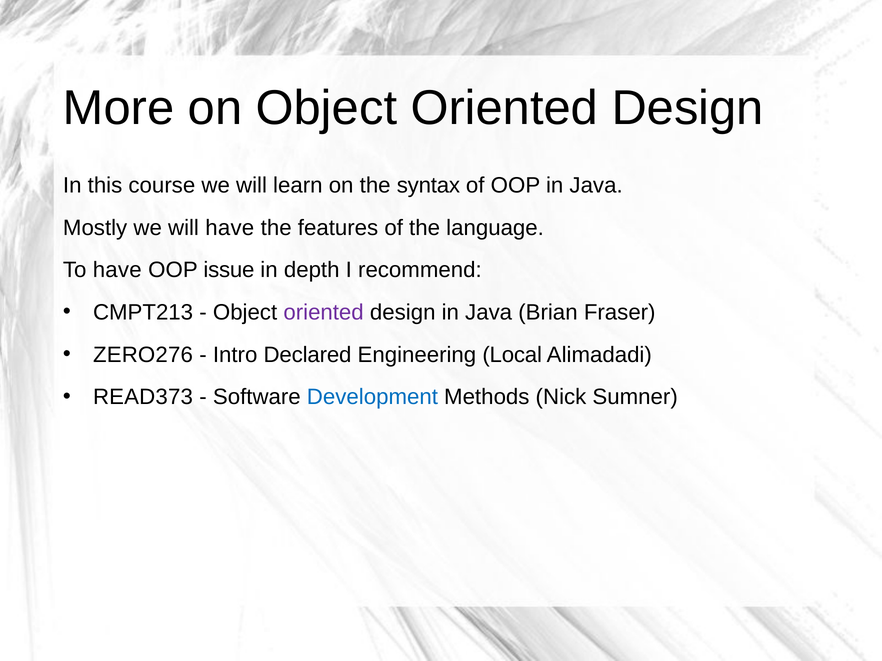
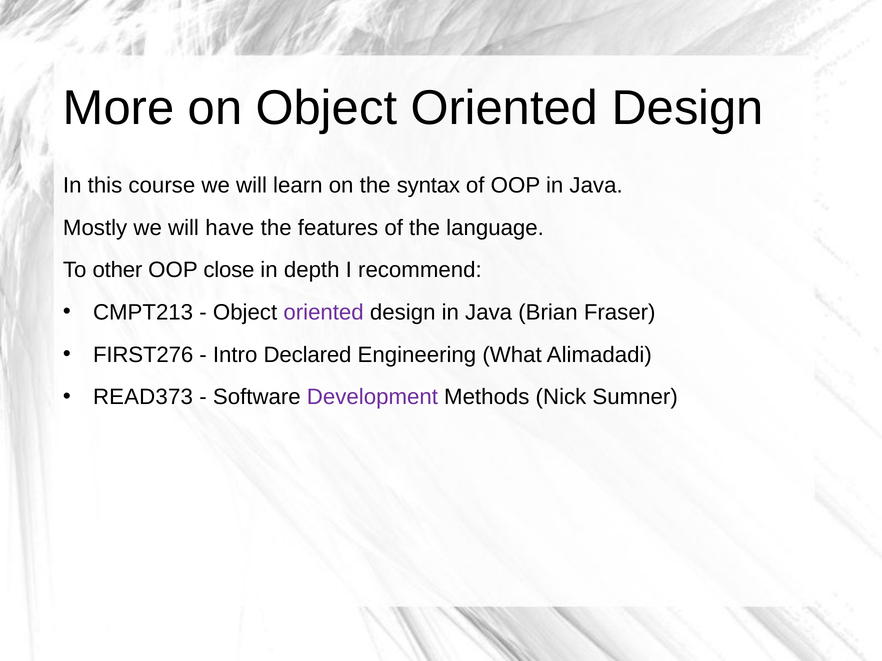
To have: have -> other (117, 270)
issue: issue -> close (229, 270)
ZERO276: ZERO276 -> FIRST276 (143, 355)
Local: Local -> What (512, 355)
Development colour: blue -> purple (372, 397)
